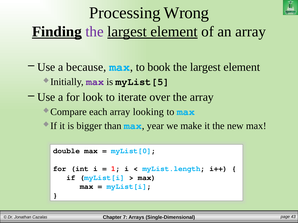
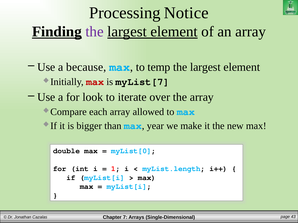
Wrong: Wrong -> Notice (186, 13)
book: book -> temp (159, 67)
max colour: purple -> red (95, 82)
myList[5: myList[5 -> myList[7 (142, 82)
looking: looking -> allowed (148, 112)
